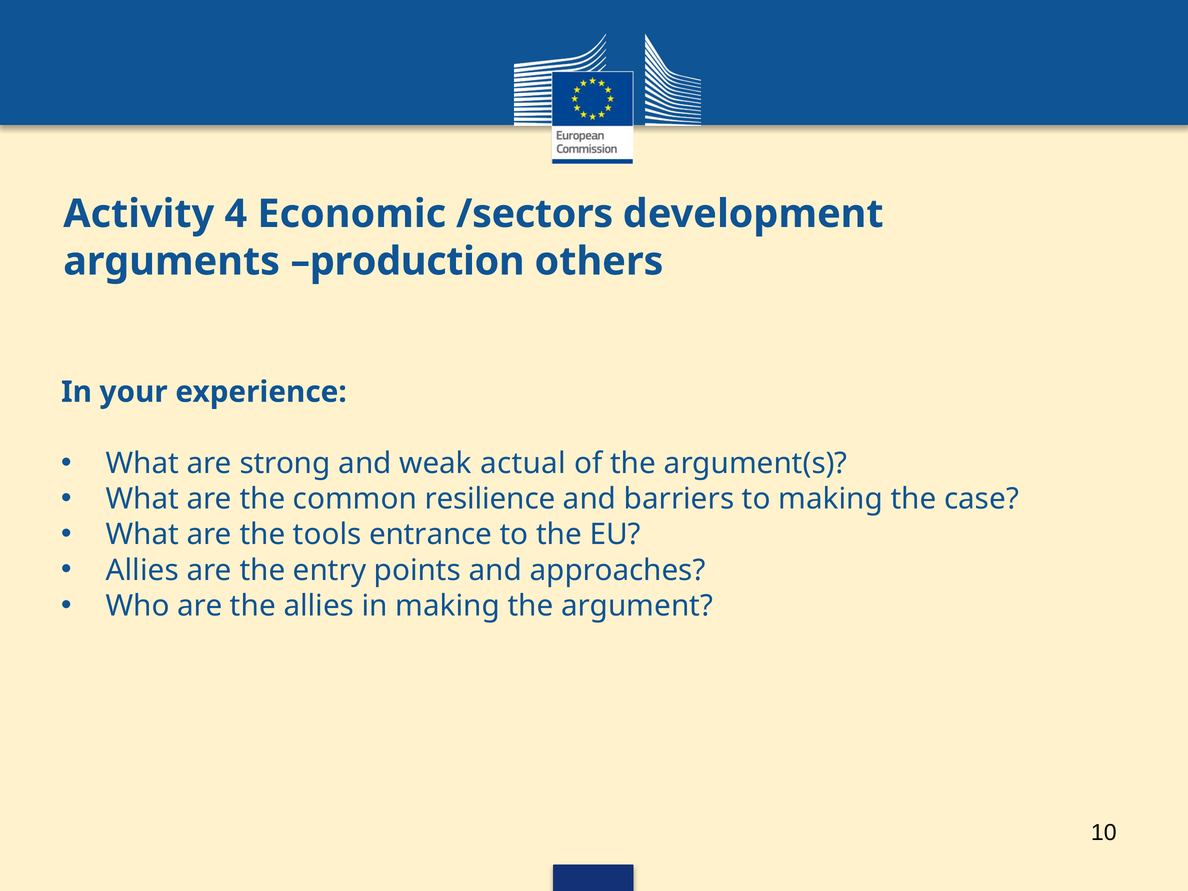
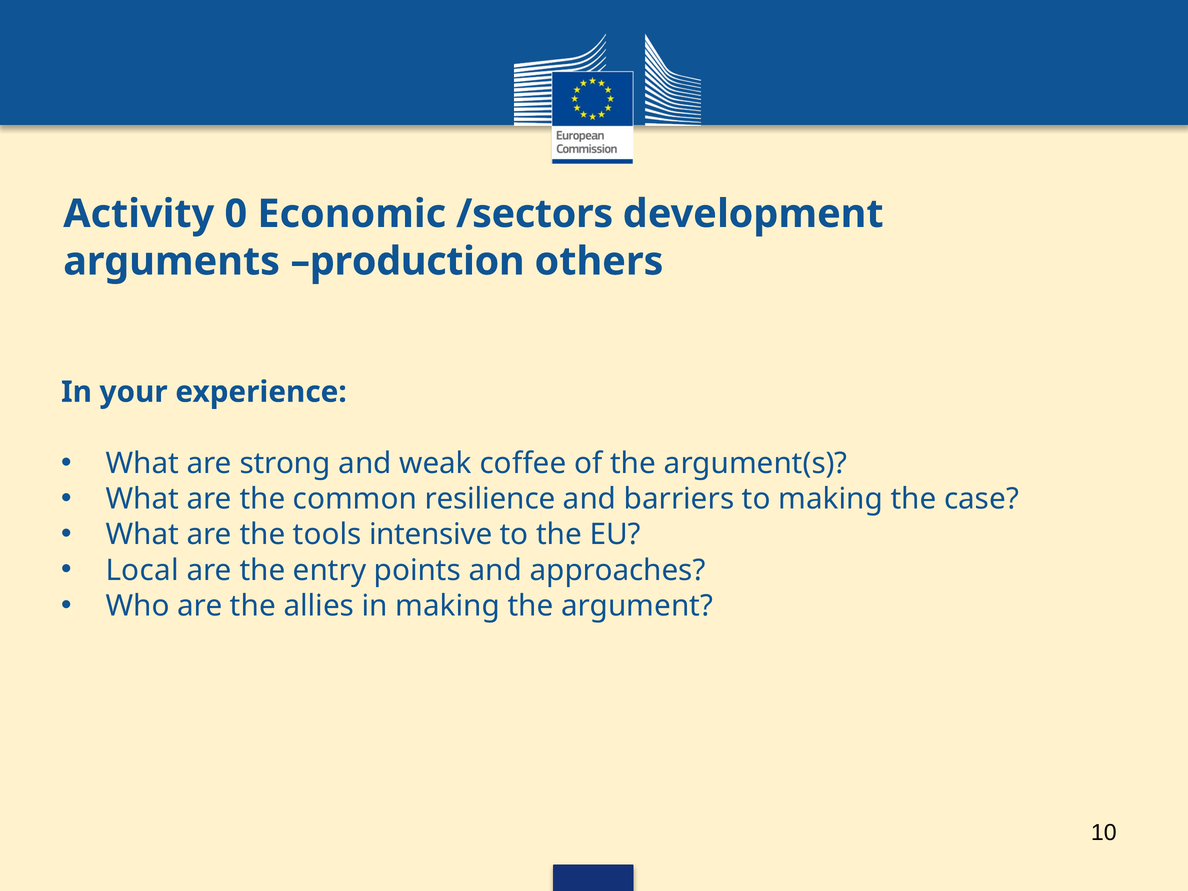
4: 4 -> 0 (236, 214)
actual: actual -> coffee (523, 463)
entrance: entrance -> intensive (431, 535)
Allies: Allies -> Local (142, 570)
